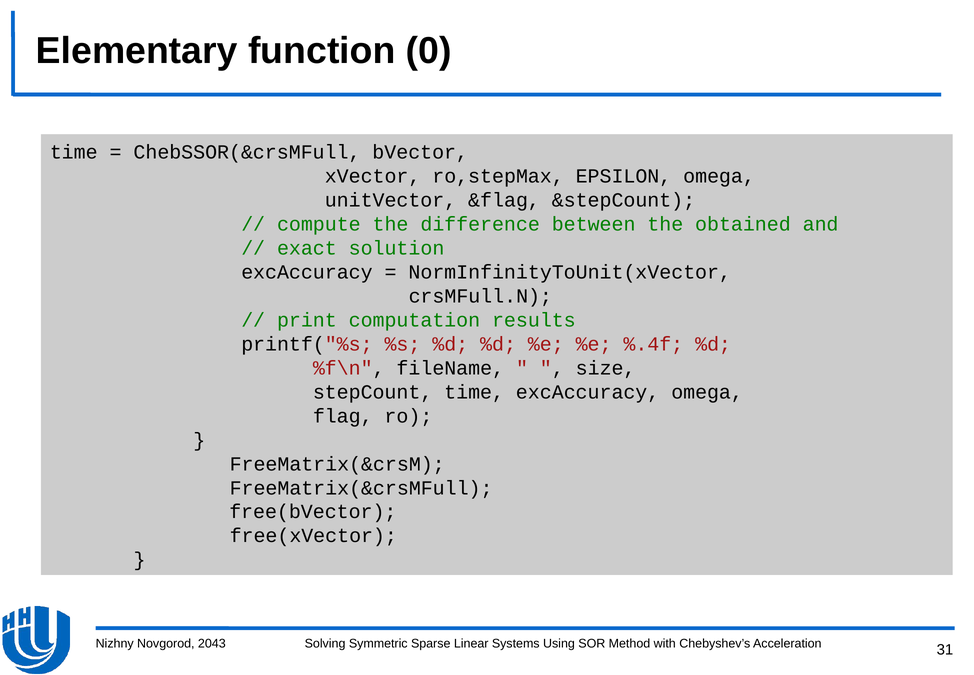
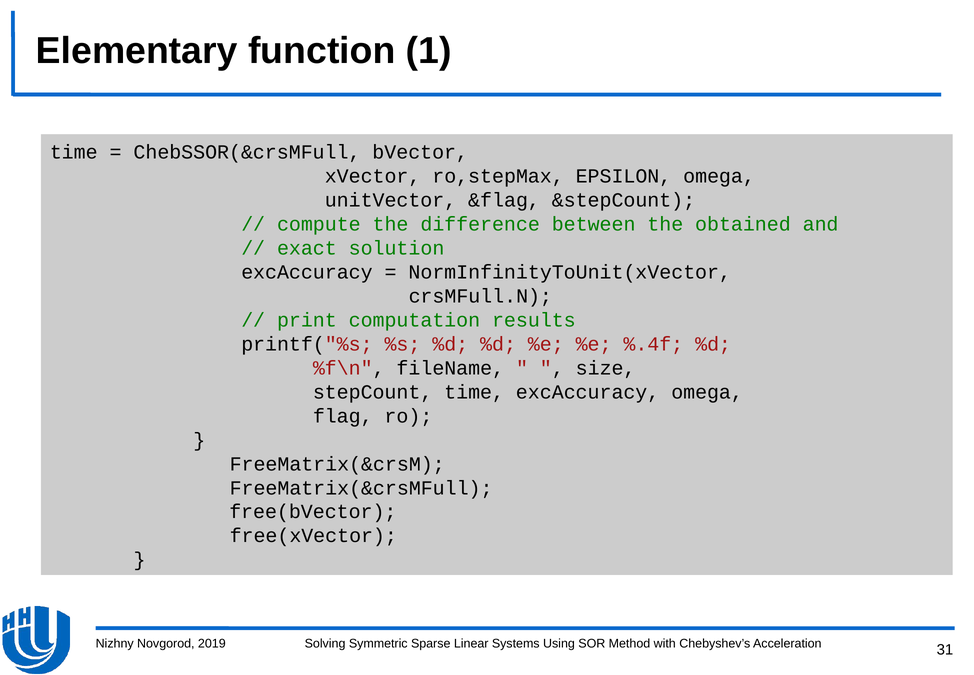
0: 0 -> 1 (429, 51)
2043: 2043 -> 2019 (212, 643)
